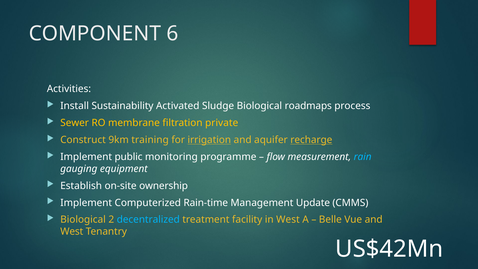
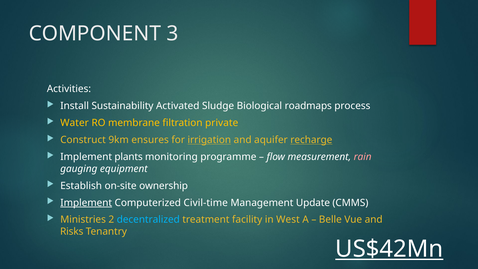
6: 6 -> 3 (172, 34)
Sewer: Sewer -> Water (75, 123)
training: training -> ensures (150, 140)
public: public -> plants (129, 157)
rain colour: light blue -> pink (363, 157)
Implement underline: none -> present (86, 203)
Rain-time: Rain-time -> Civil-time (206, 203)
Biological: Biological -> Ministries (83, 220)
West: West -> Risks (72, 232)
US$42Mn underline: none -> present (389, 249)
